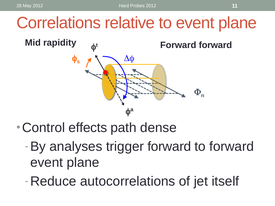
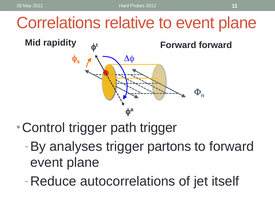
Control effects: effects -> trigger (88, 128)
path dense: dense -> trigger (158, 128)
trigger forward: forward -> partons (169, 147)
